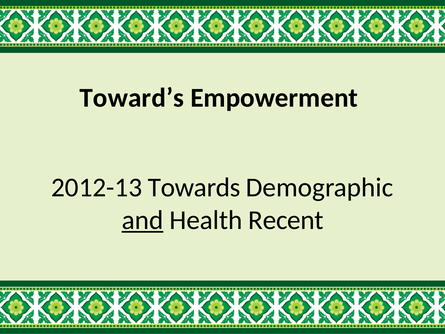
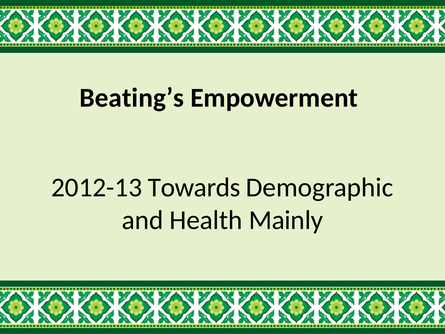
Toward’s: Toward’s -> Beating’s (132, 98)
and underline: present -> none (143, 220)
Recent: Recent -> Mainly (286, 220)
